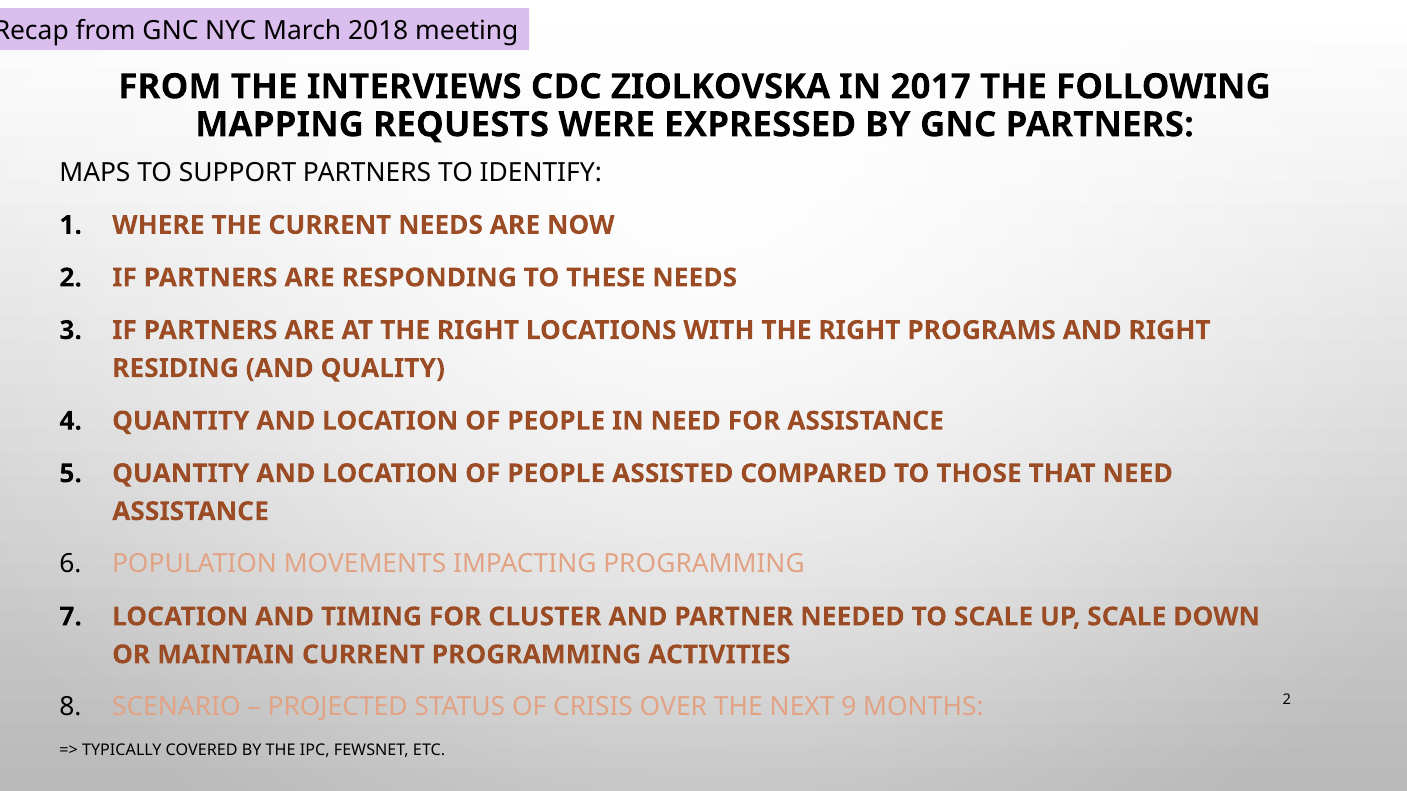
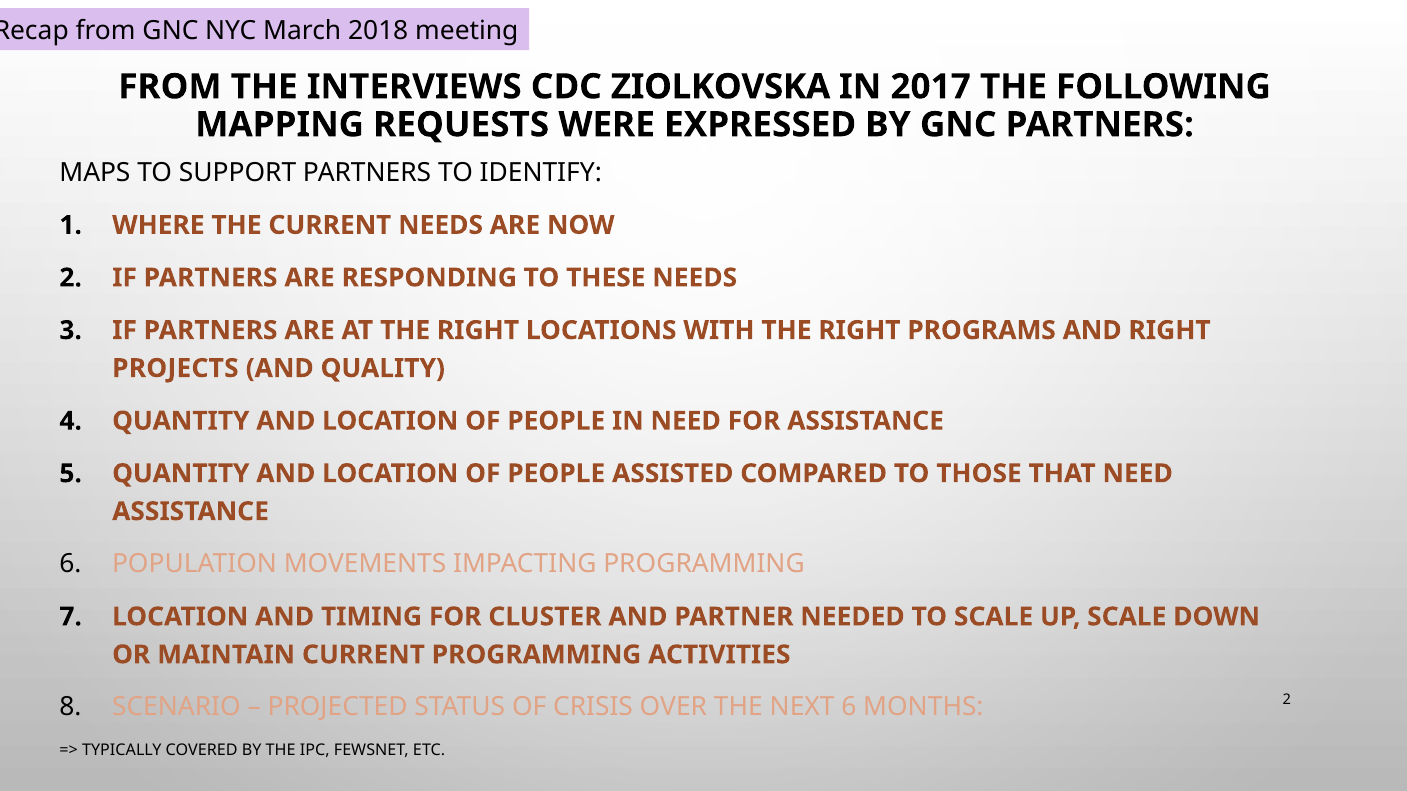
RESIDING: RESIDING -> PROJECTS (175, 369)
NEXT 9: 9 -> 6 (849, 708)
